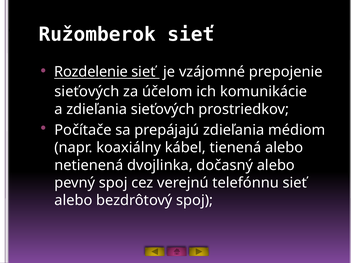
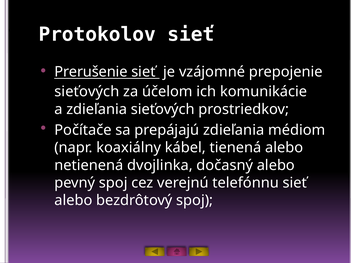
Ružomberok: Ružomberok -> Protokolov (97, 34)
Rozdelenie: Rozdelenie -> Prerušenie (91, 72)
